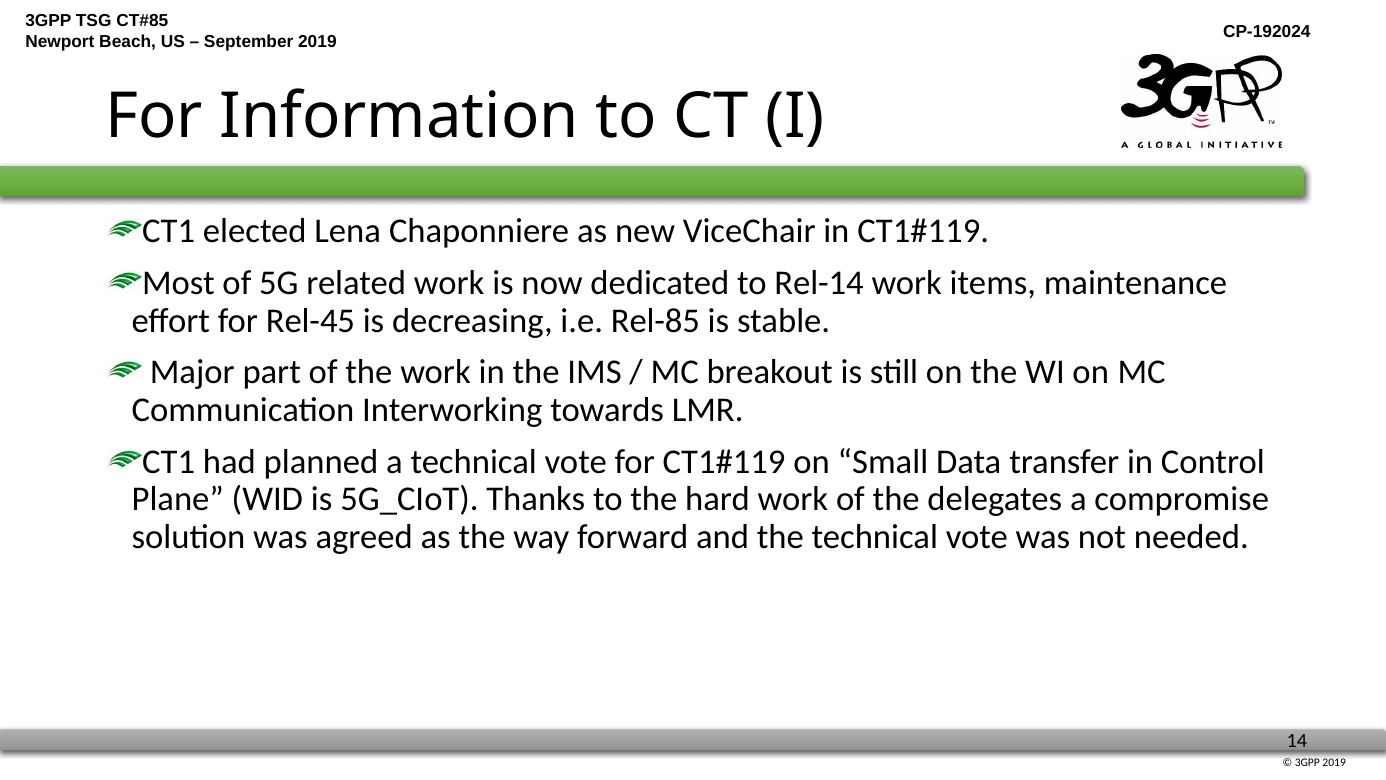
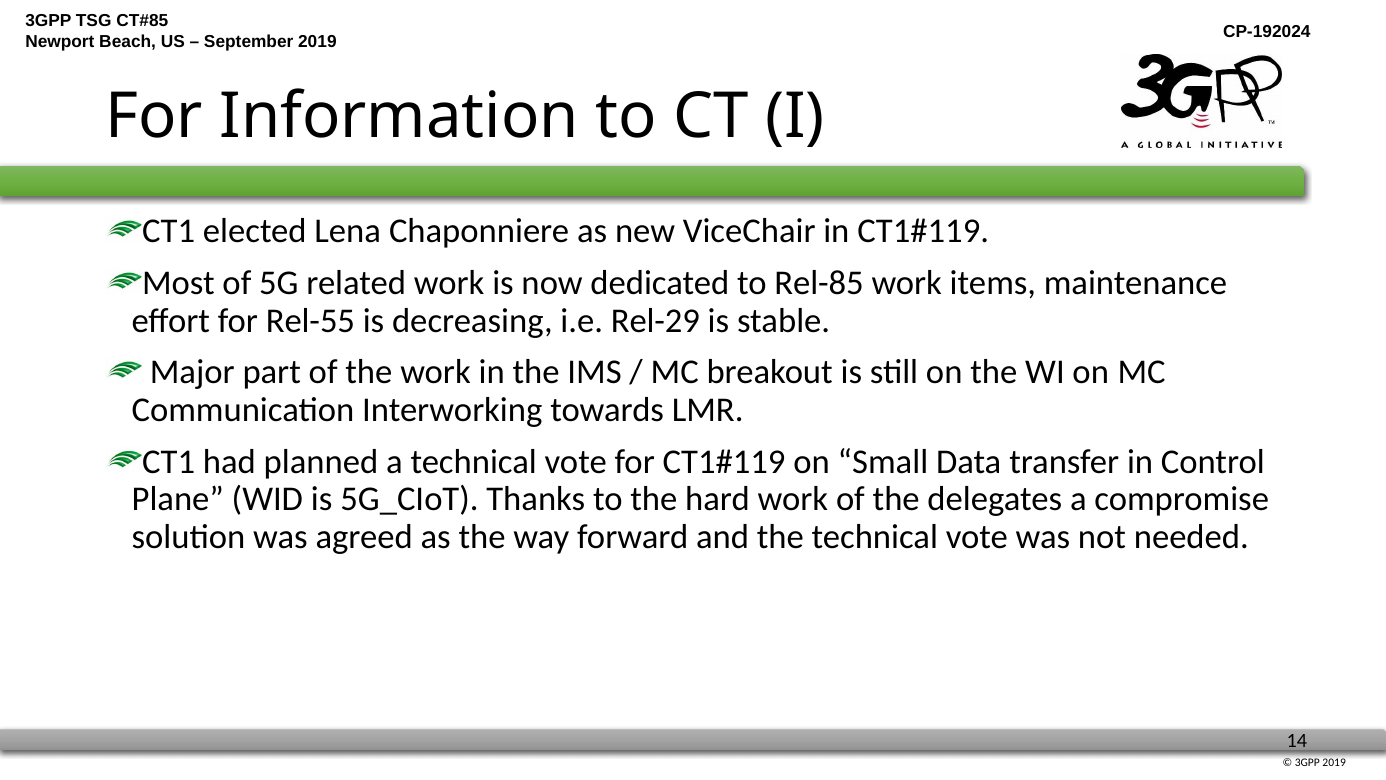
Rel-14: Rel-14 -> Rel-85 (819, 283)
Rel-45: Rel-45 -> Rel-55 (310, 321)
Rel-85: Rel-85 -> Rel-29 (655, 321)
